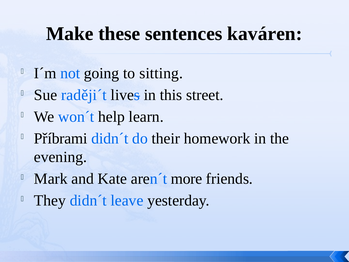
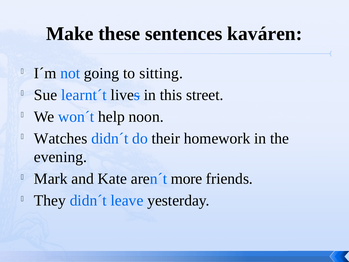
raději´t: raději´t -> learnt´t (84, 95)
learn: learn -> noon (146, 117)
Příbrami: Příbrami -> Watches (61, 138)
